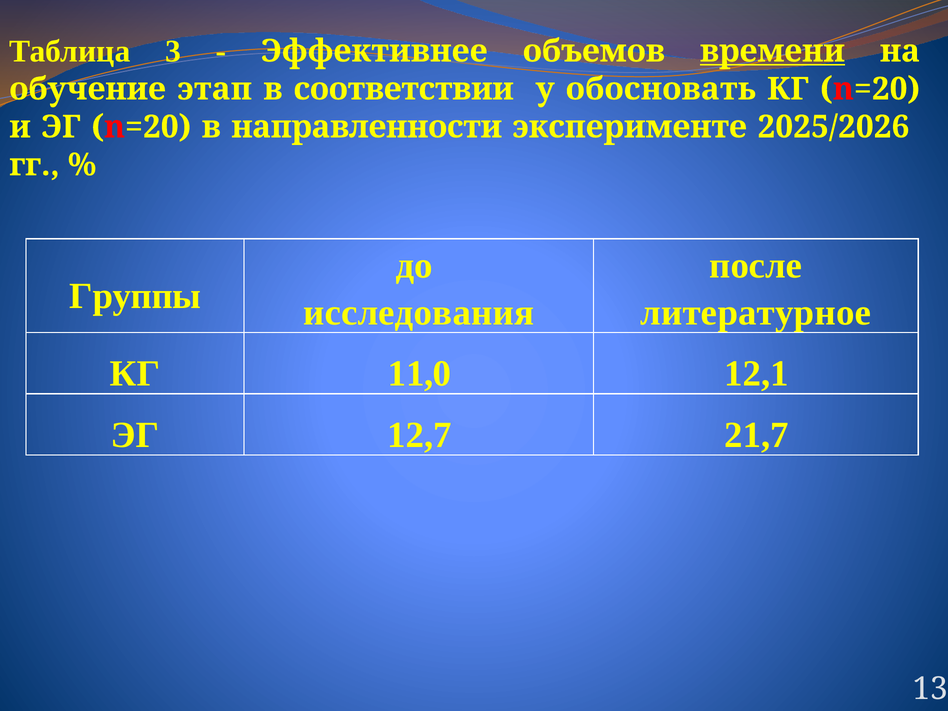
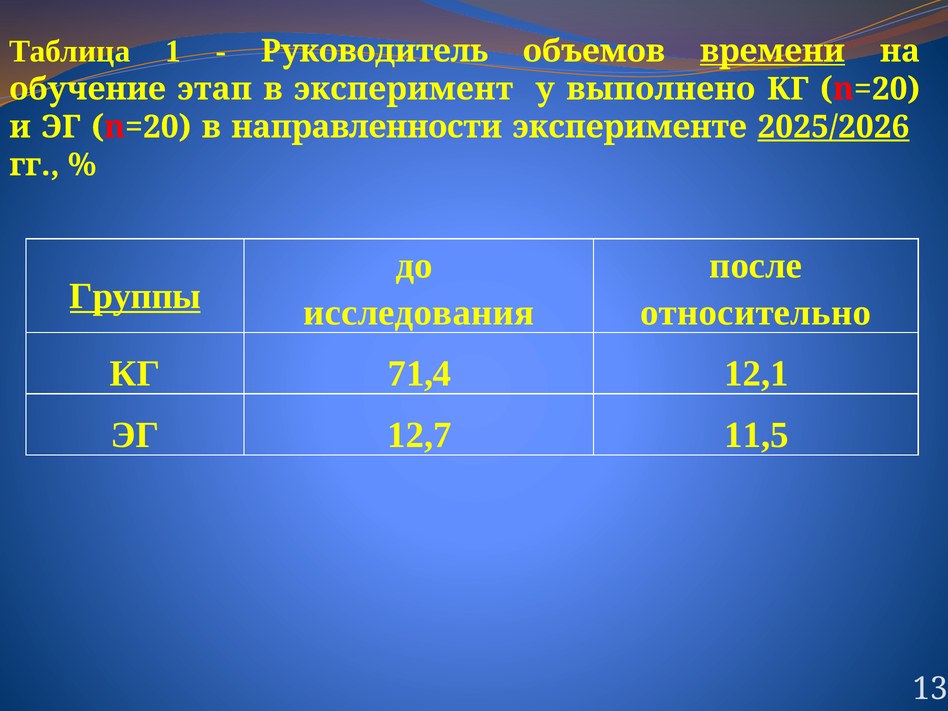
3: 3 -> 1 (173, 51)
Эффективнее: Эффективнее -> Руководитель (374, 51)
соответствии: соответствии -> эксперимент (403, 89)
обосновать: обосновать -> выполнено (661, 89)
2025/2026 underline: none -> present (833, 127)
Группы underline: none -> present (135, 296)
литературное: литературное -> относительно (756, 312)
11,0: 11,0 -> 71,4 (420, 374)
21,7: 21,7 -> 11,5 (757, 435)
